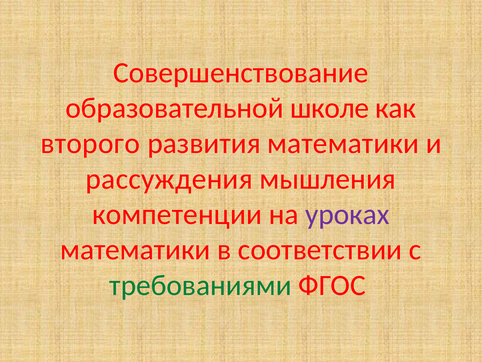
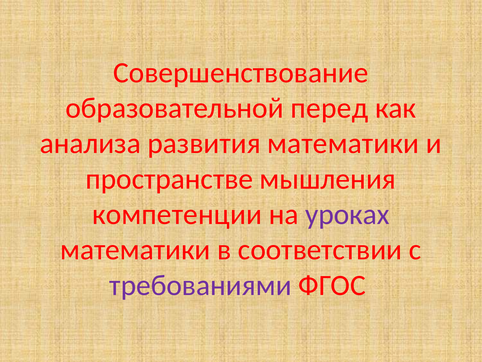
школе: школе -> перед (329, 108)
второго: второго -> анализа (90, 143)
рассуждения: рассуждения -> пространстве (169, 179)
требованиями colour: green -> purple (200, 285)
